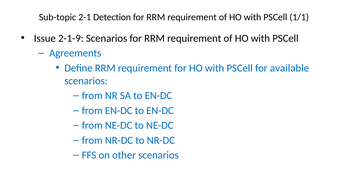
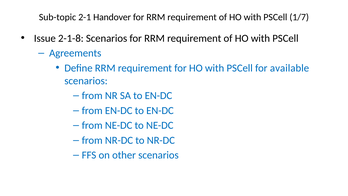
Detection: Detection -> Handover (112, 17)
1/1: 1/1 -> 1/7 (299, 17)
2-1-9: 2-1-9 -> 2-1-8 (71, 38)
